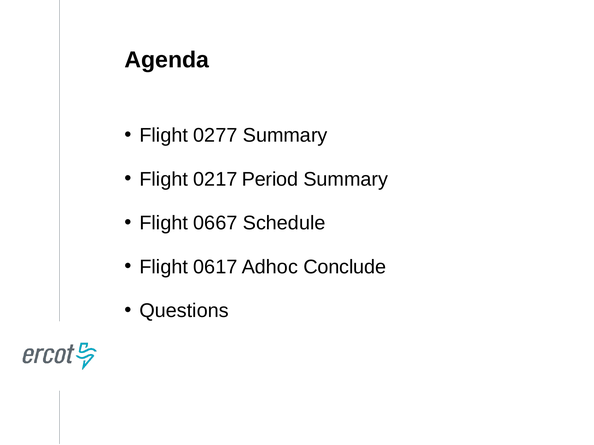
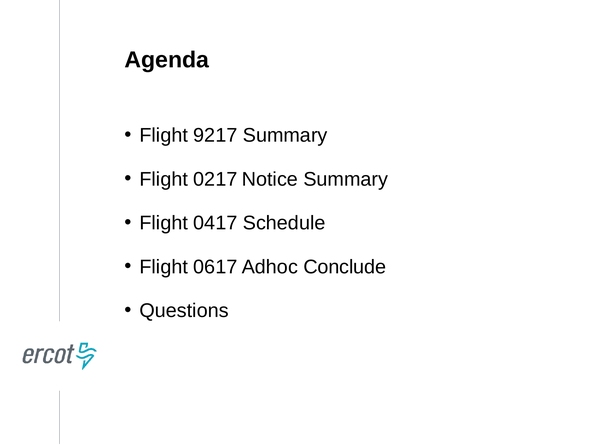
0277: 0277 -> 9217 (215, 135)
Period: Period -> Notice (270, 179)
0667: 0667 -> 0417 (215, 223)
